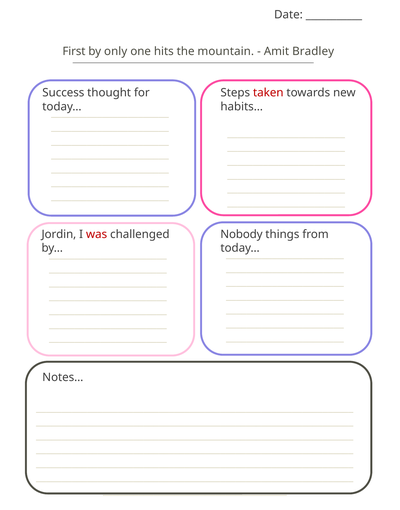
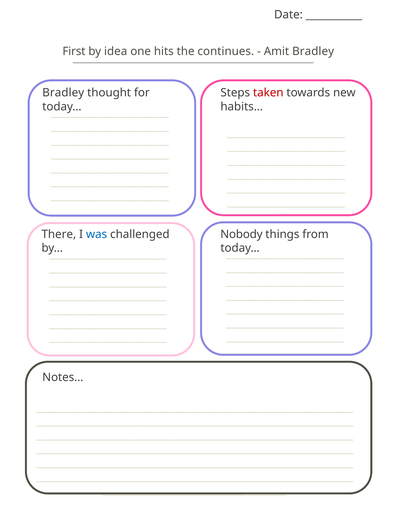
only: only -> idea (116, 51)
mountain: mountain -> continues (226, 51)
Success: Success -> Bradley (63, 93)
Jordin: Jordin -> There (59, 234)
was colour: red -> blue (97, 234)
